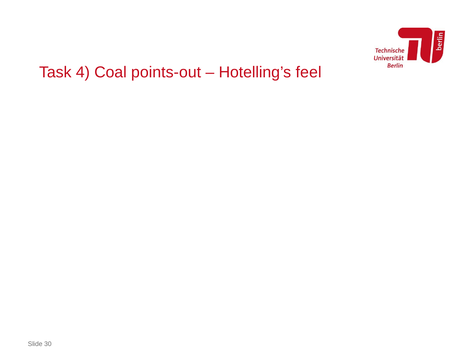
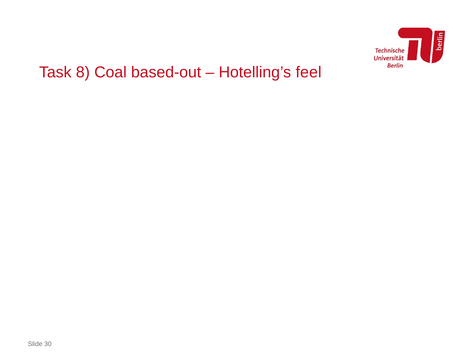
4: 4 -> 8 (83, 72)
points-out: points-out -> based-out (166, 72)
